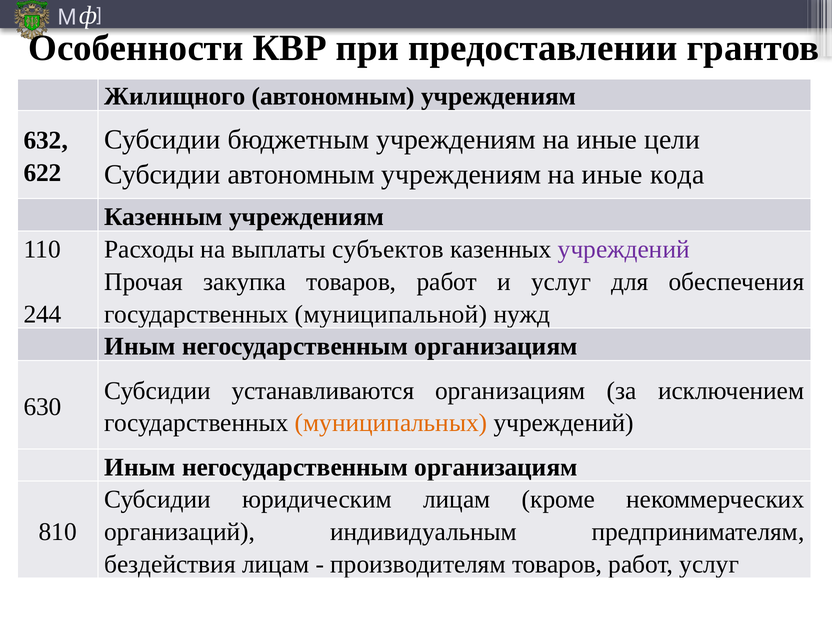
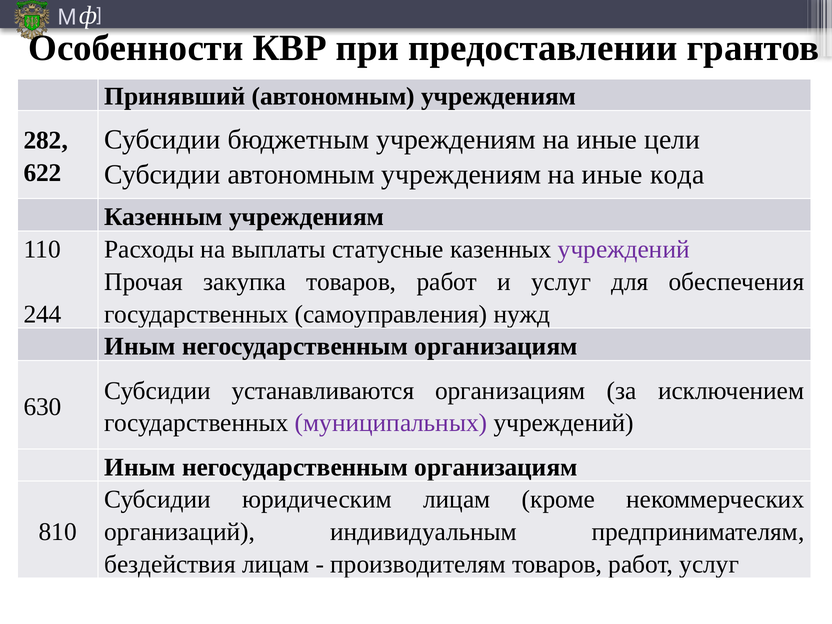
Жилищного: Жилищного -> Принявший (175, 96)
632: 632 -> 282 (46, 141)
субъектов: субъектов -> статусные (388, 249)
муниципальной: муниципальной -> самоуправления (391, 314)
муниципальных colour: orange -> purple (391, 423)
